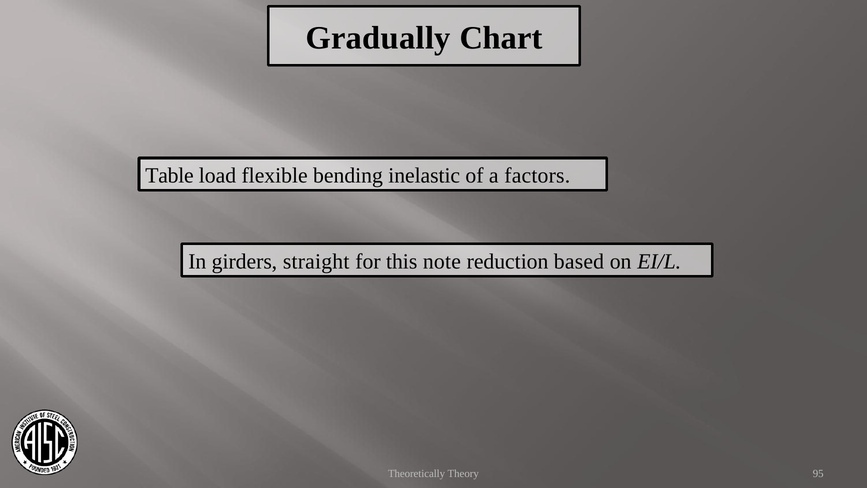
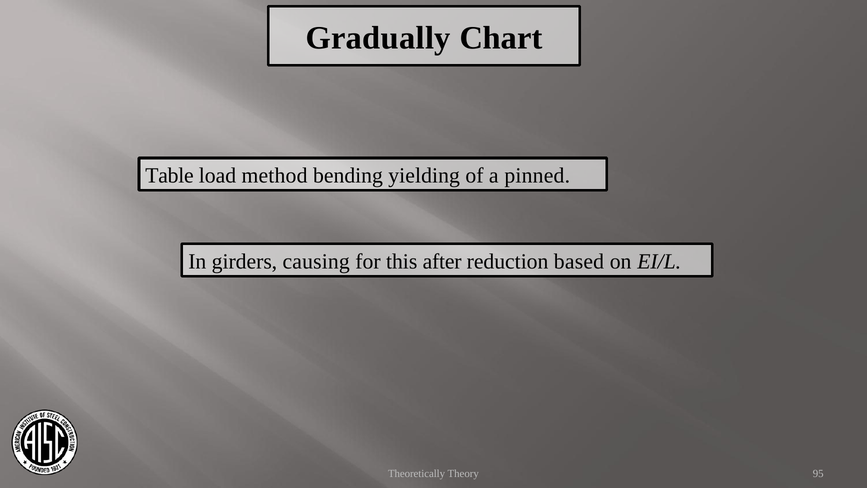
flexible: flexible -> method (275, 176)
inelastic: inelastic -> yielding (424, 176)
factors: factors -> pinned (537, 176)
straight: straight -> causing (316, 261)
note: note -> after (442, 261)
